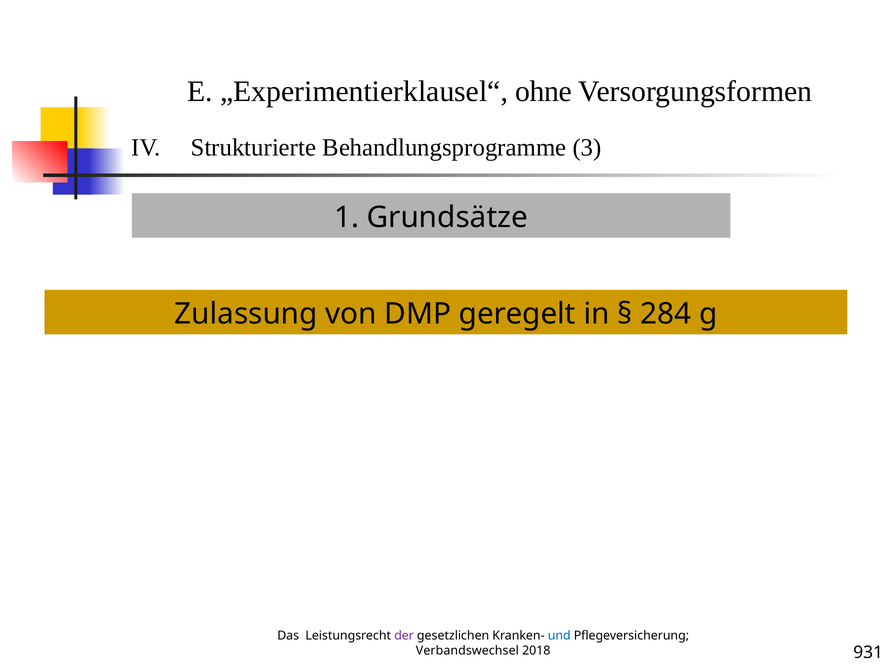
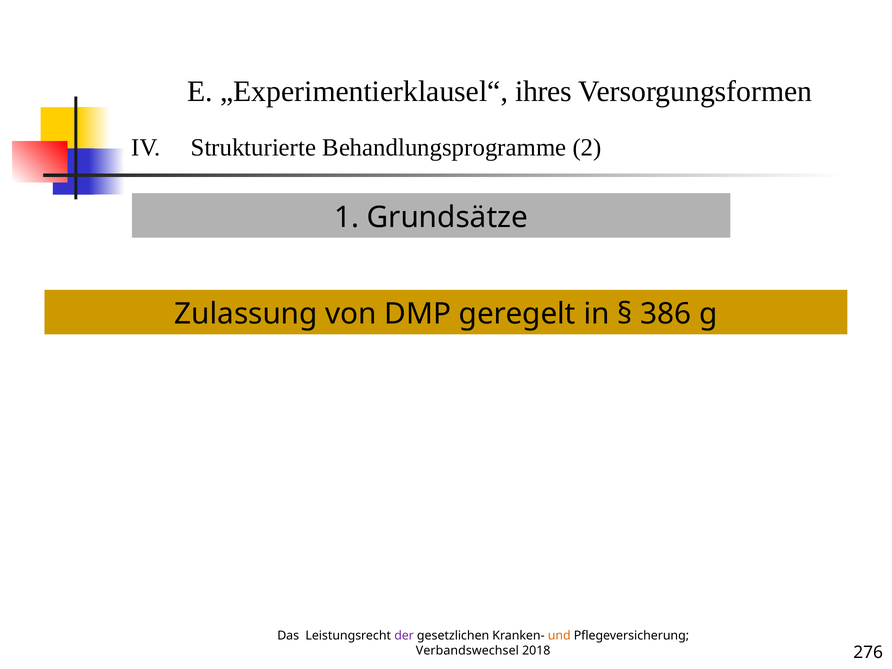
ohne: ohne -> ihres (544, 91)
3: 3 -> 2 (587, 147)
284: 284 -> 386 (666, 314)
und colour: blue -> orange (559, 636)
931: 931 -> 276 (868, 652)
